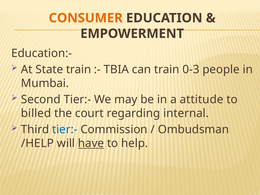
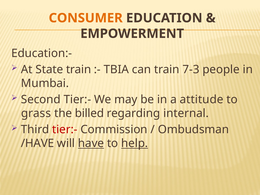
0-3: 0-3 -> 7-3 (191, 69)
billed: billed -> grass (36, 113)
court: court -> billed (89, 113)
tier:- colour: blue -> red (65, 130)
/HELP: /HELP -> /HAVE (38, 143)
help underline: none -> present (135, 143)
